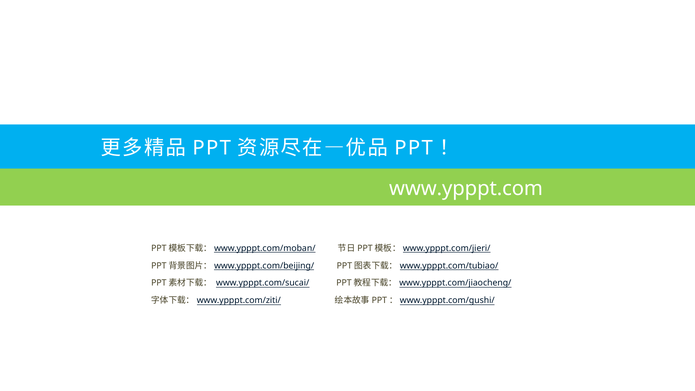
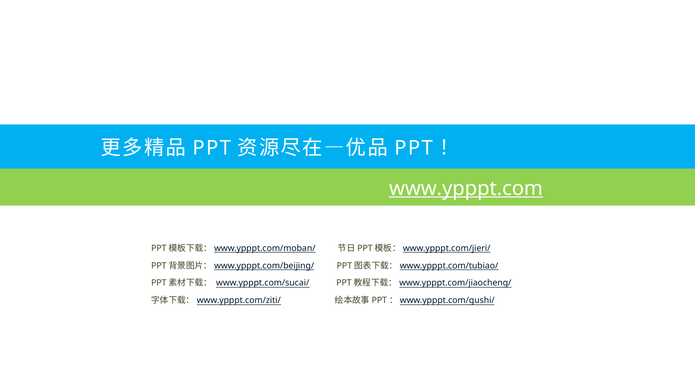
www.ypppt.com underline: none -> present (466, 188)
